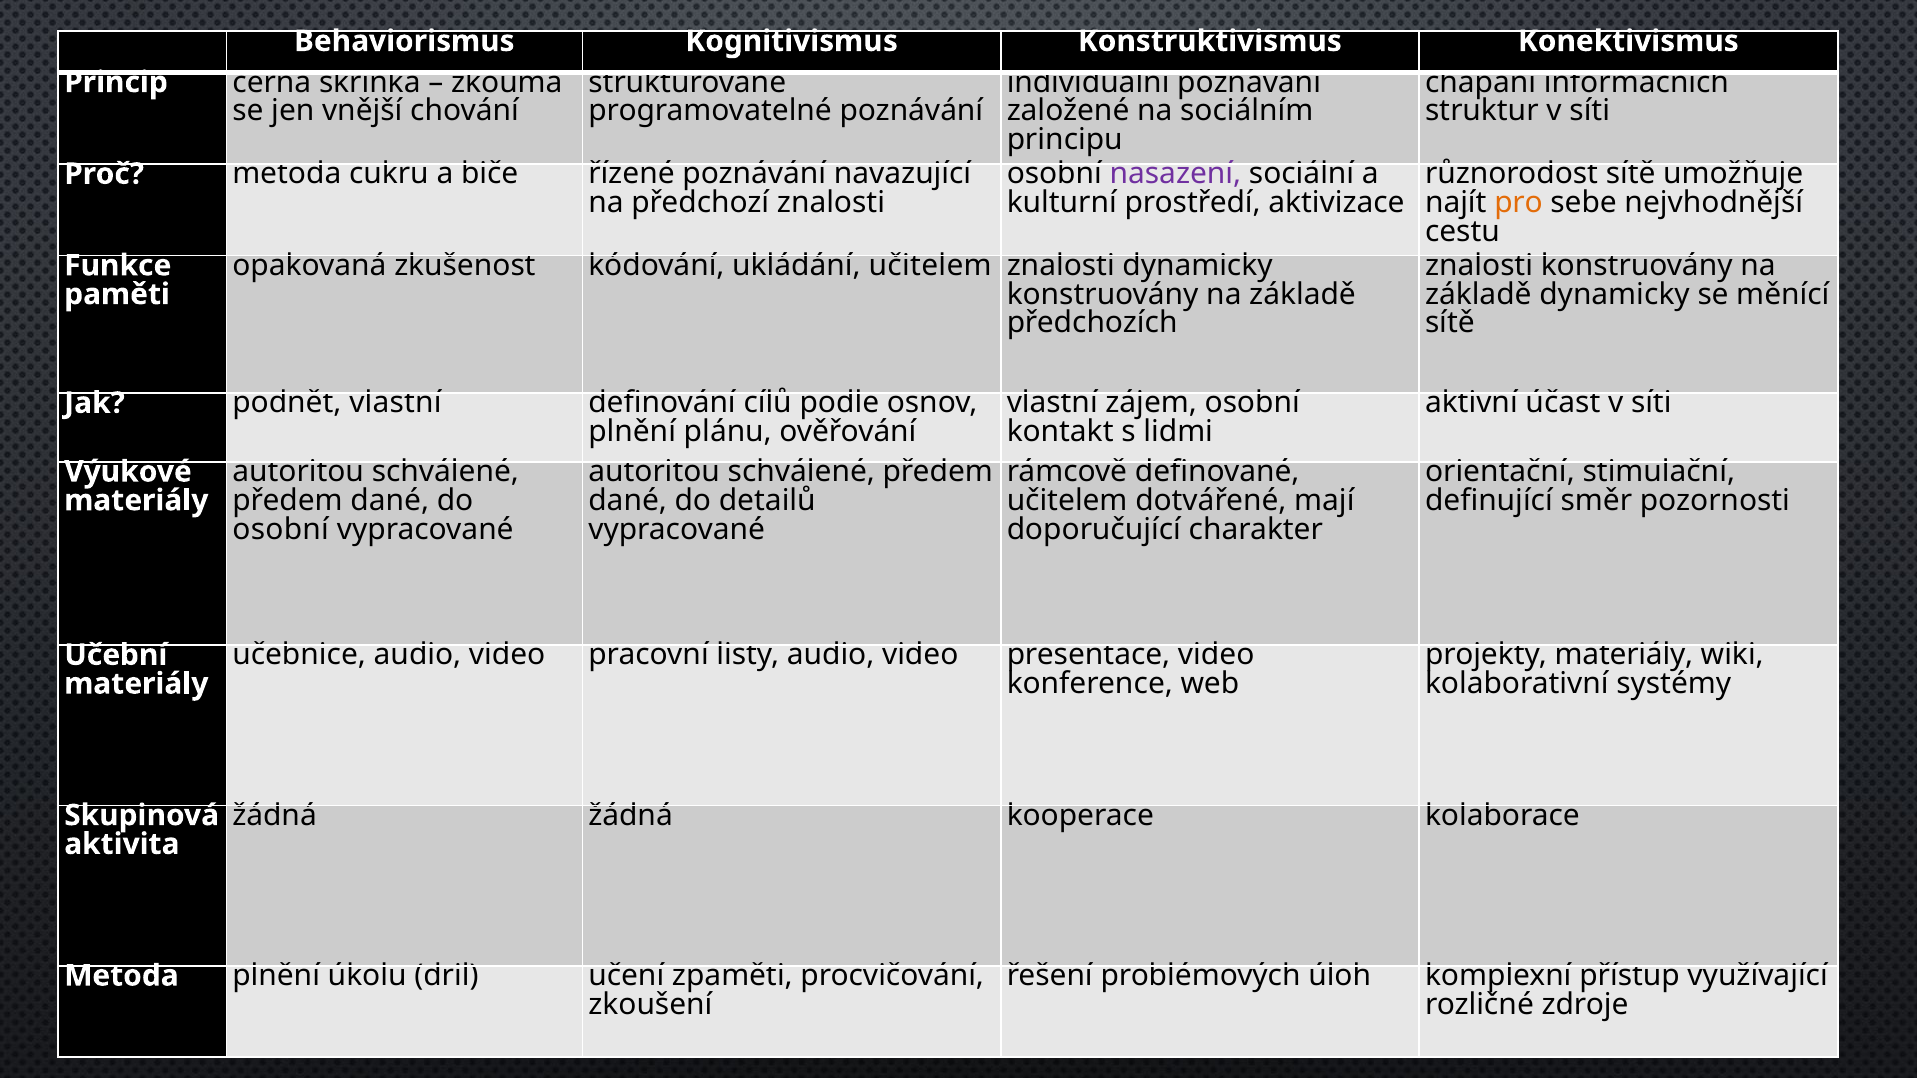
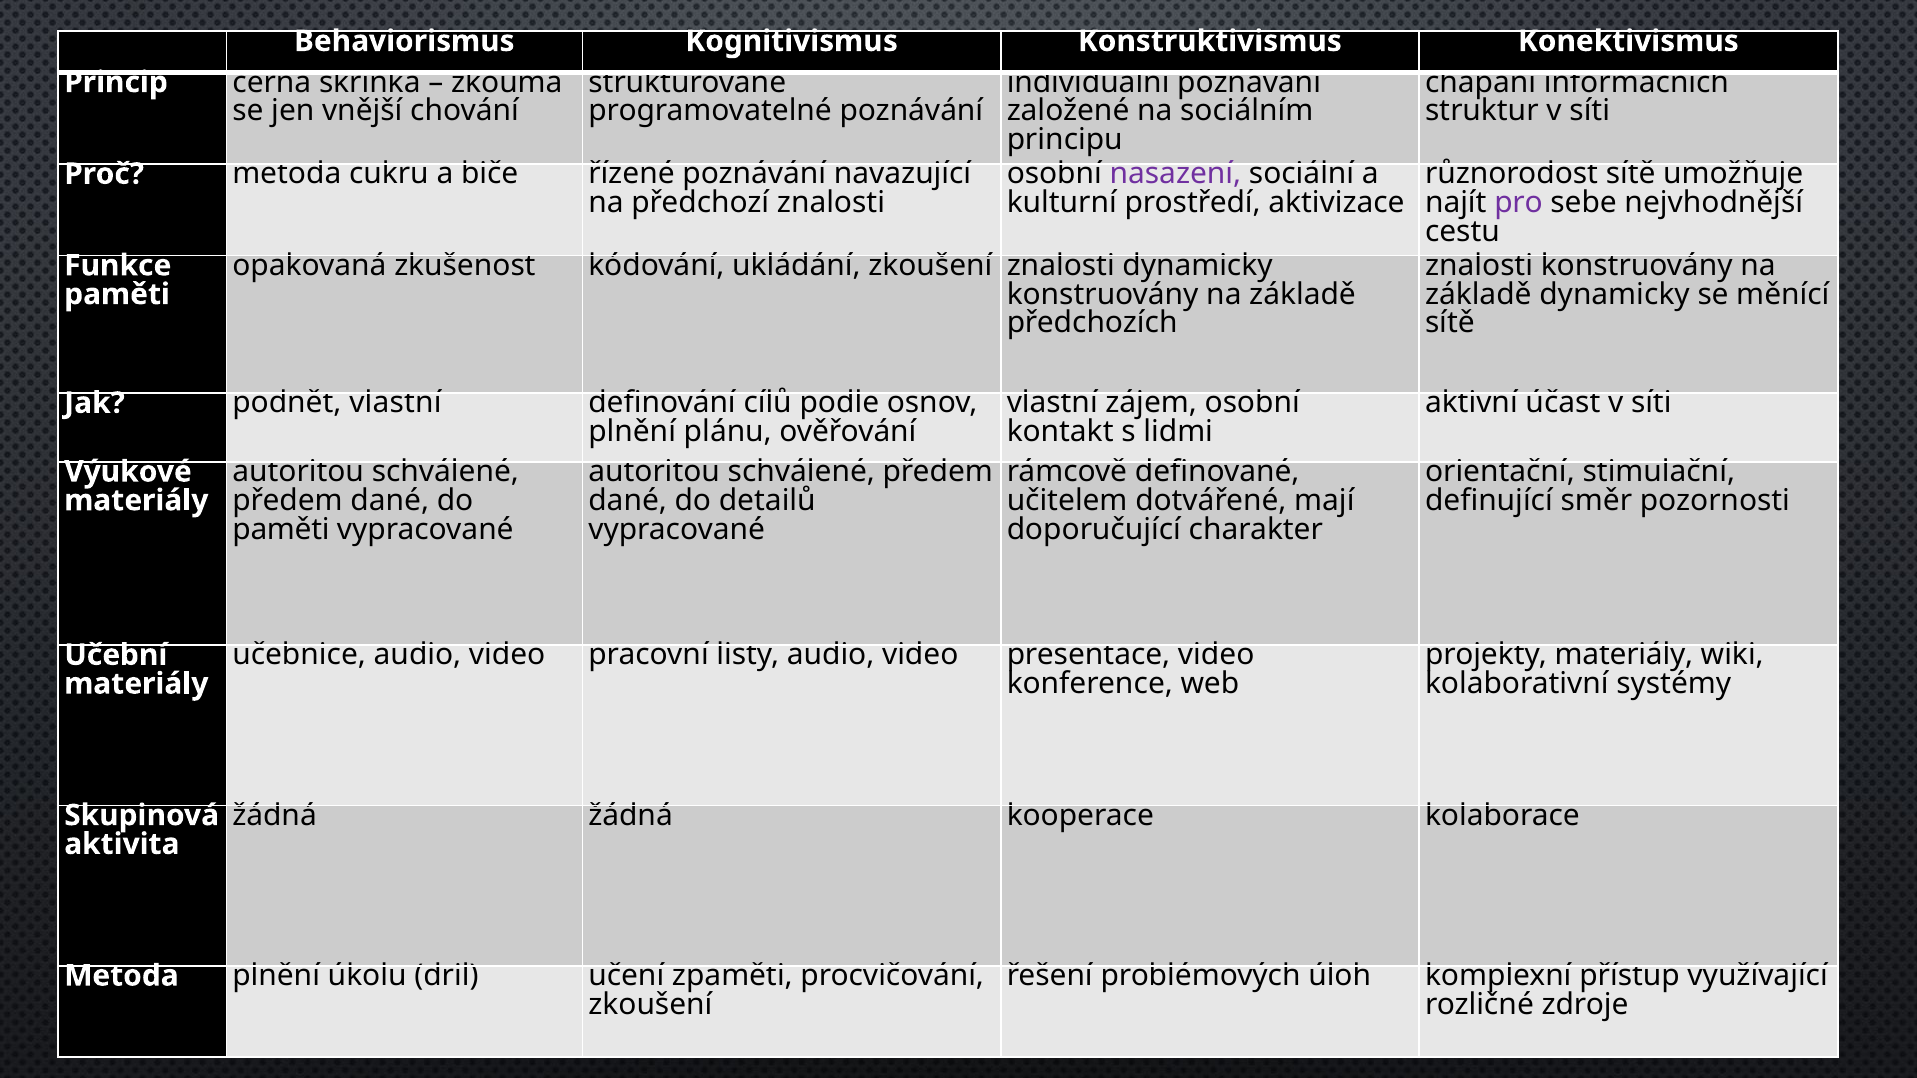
pro colour: orange -> purple (1519, 203)
ukládání učitelem: učitelem -> zkoušení (930, 266)
osobní: osobní -> paměti (281, 529)
